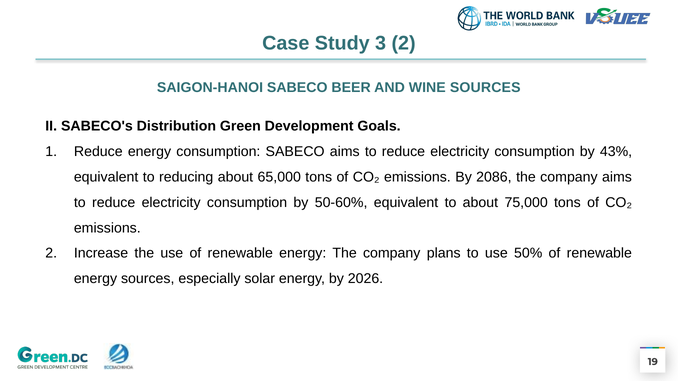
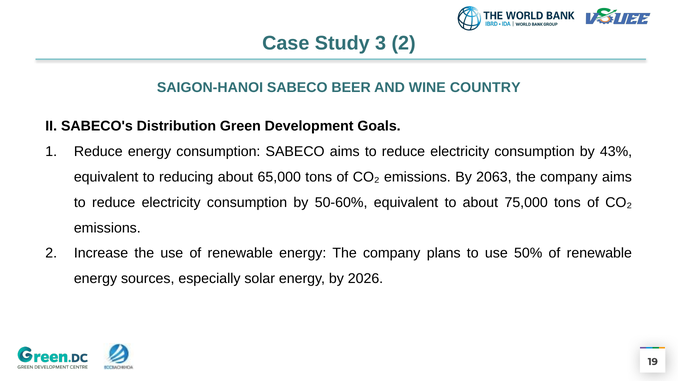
WINE SOURCES: SOURCES -> COUNTRY (485, 88)
2086: 2086 -> 2063 (494, 177)
